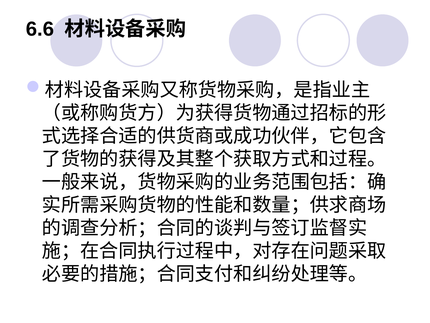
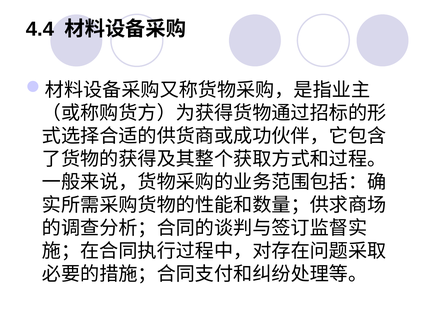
6.6: 6.6 -> 4.4 (40, 29)
